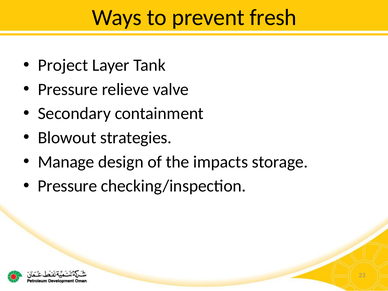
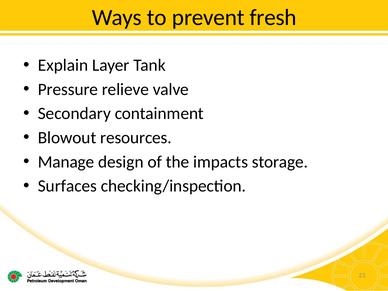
Project: Project -> Explain (63, 65)
strategies: strategies -> resources (136, 138)
Pressure: Pressure -> Surfaces (67, 186)
